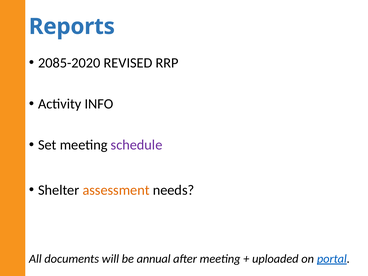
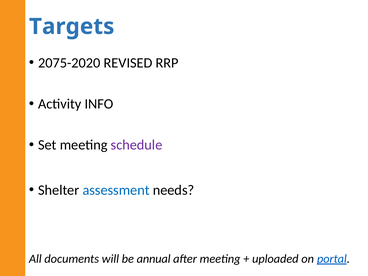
Reports: Reports -> Targets (72, 27)
2085-2020: 2085-2020 -> 2075-2020 (69, 63)
assessment colour: orange -> blue (116, 190)
